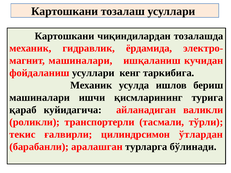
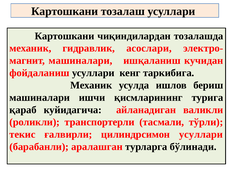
ёрдамида: ёрдамида -> асослари (149, 48)
цилиндрсимон ўтлардан: ўтлардан -> усуллари (201, 135)
